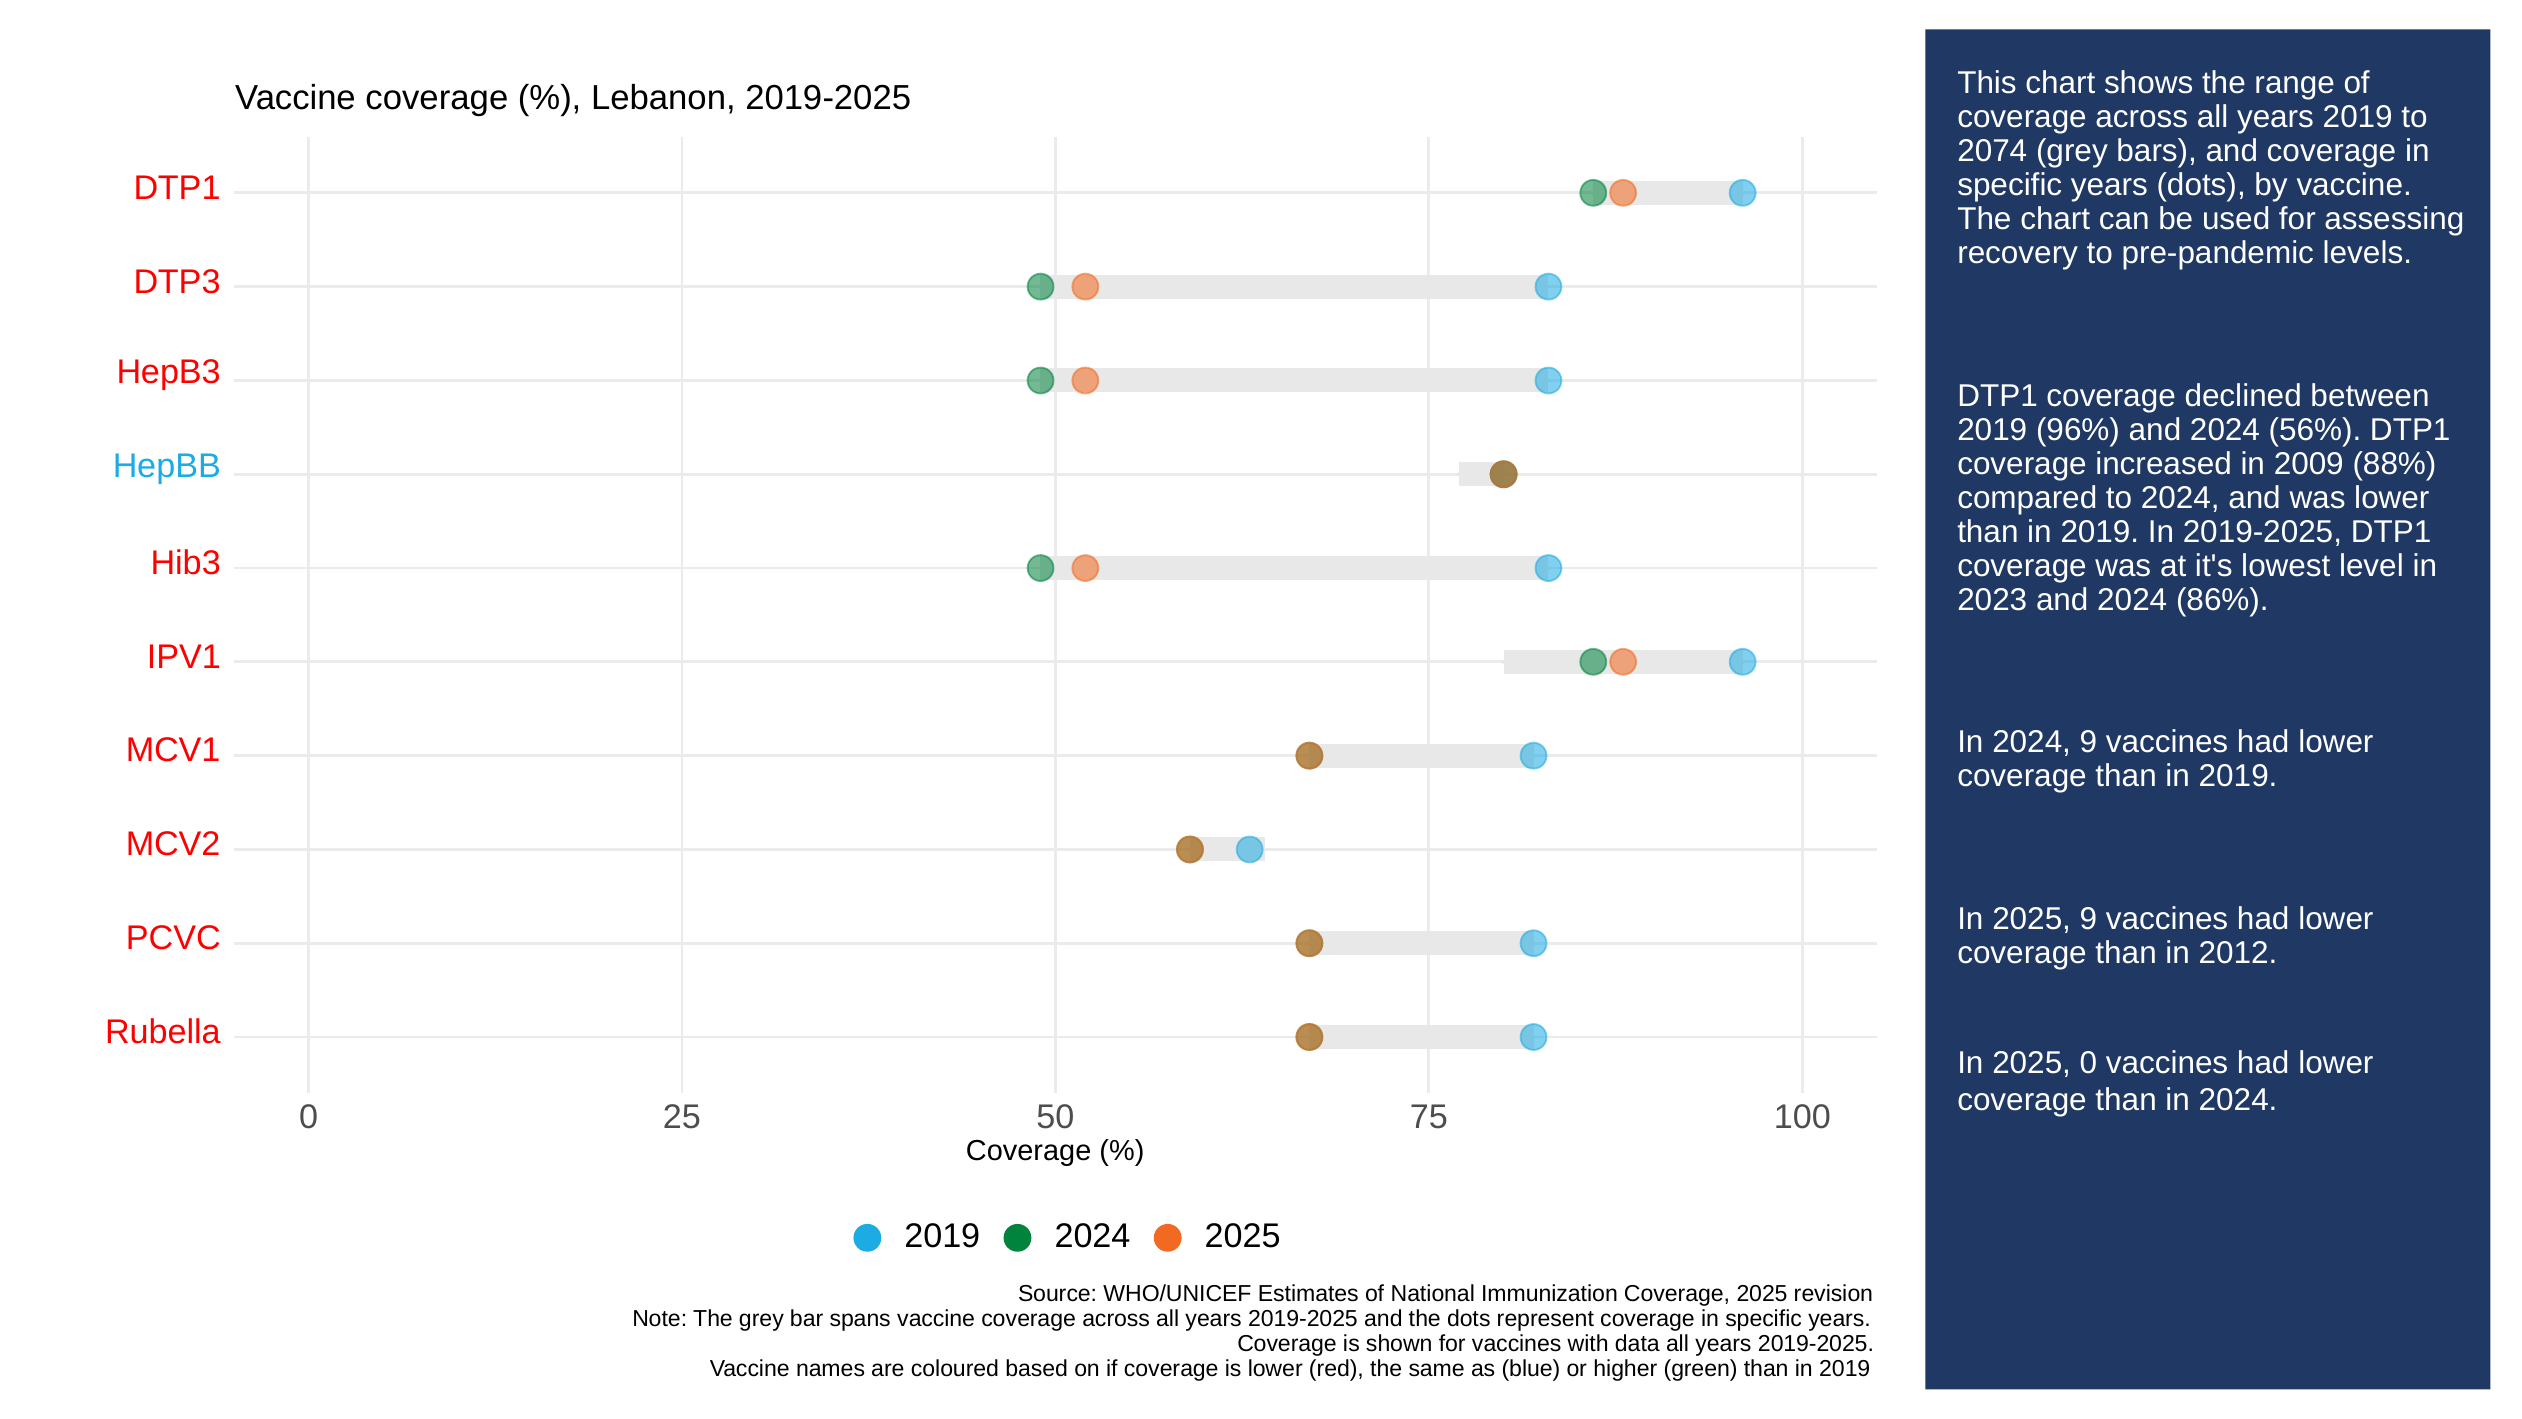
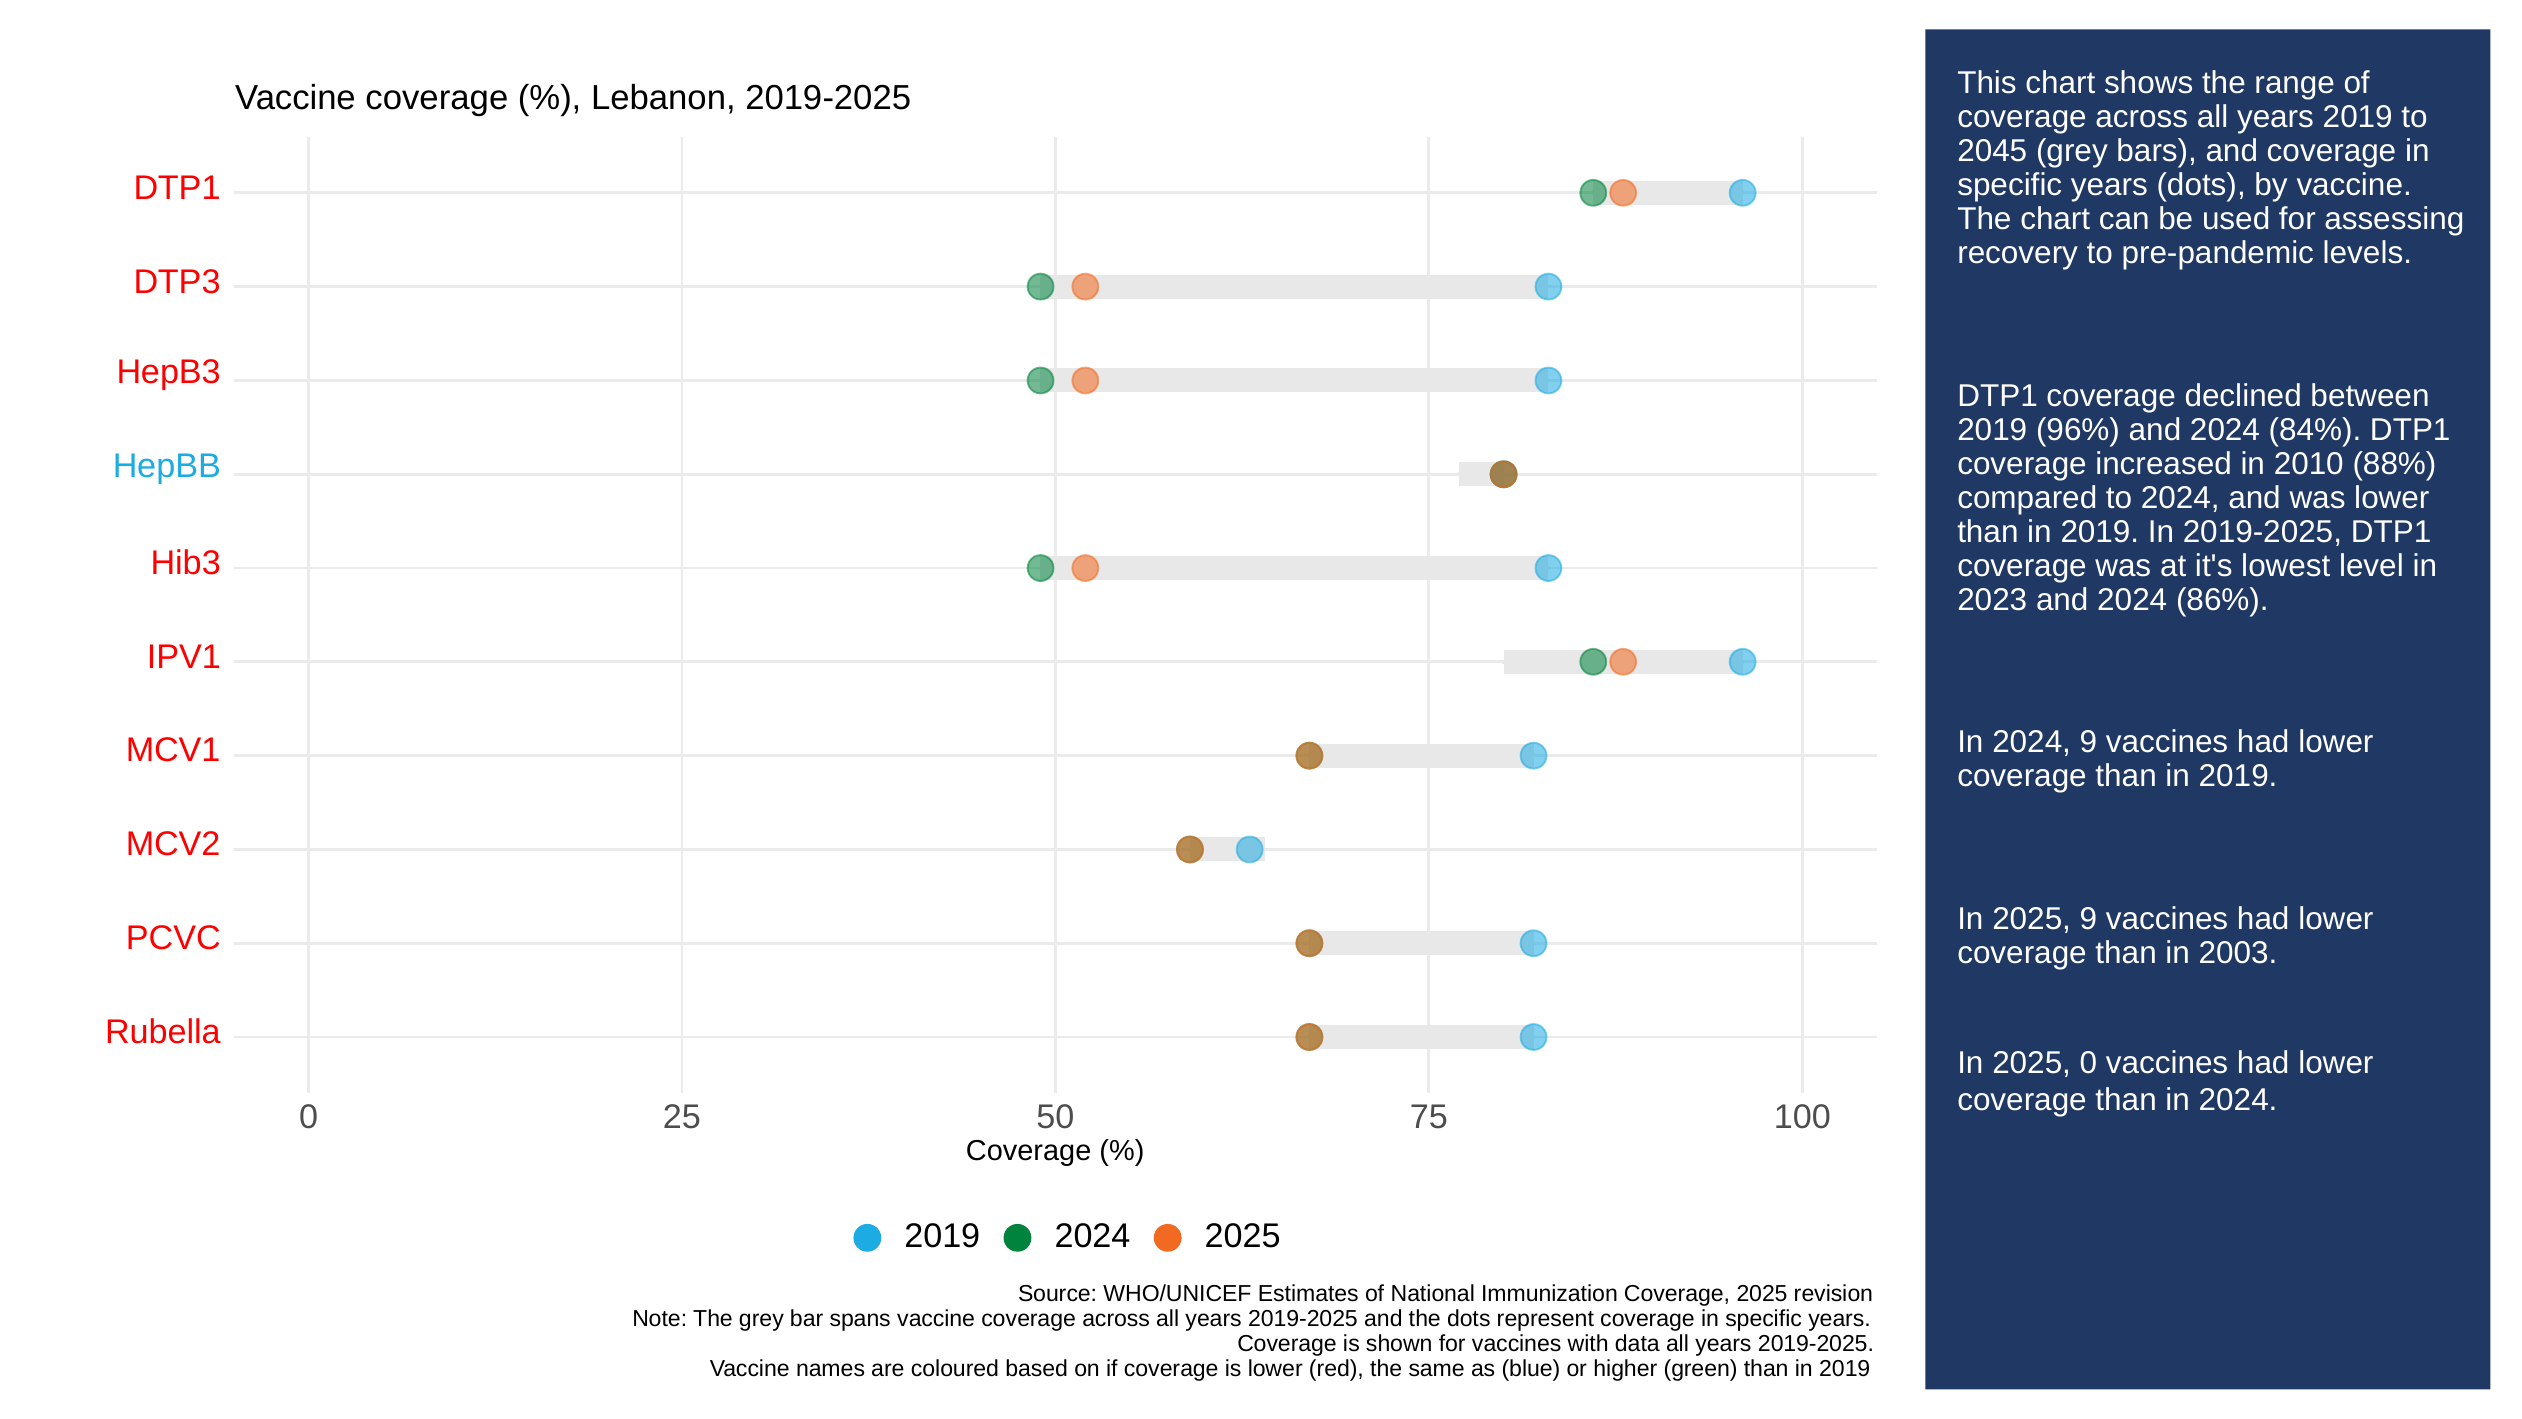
2074: 2074 -> 2045 (1992, 151)
56%: 56% -> 84% (2315, 430)
2009: 2009 -> 2010 (2309, 464)
2012: 2012 -> 2003 (2238, 953)
